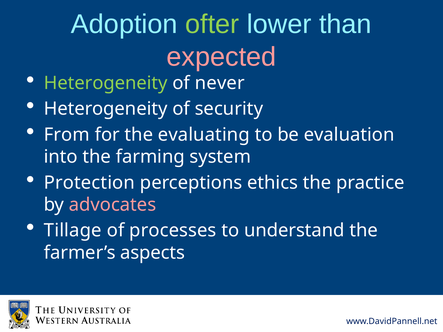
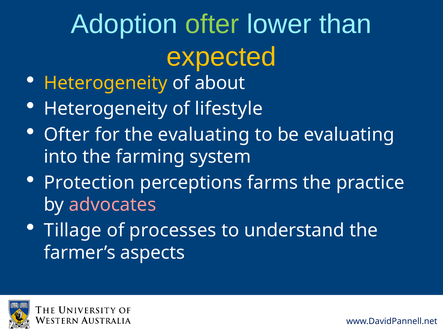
expected colour: pink -> yellow (221, 57)
Heterogeneity colour: light green -> yellow (106, 83)
never: never -> about (220, 83)
security: security -> lifestyle (229, 109)
From: From -> Ofter (67, 135)
be evaluation: evaluation -> evaluating (349, 135)
ethics: ethics -> farms (273, 183)
